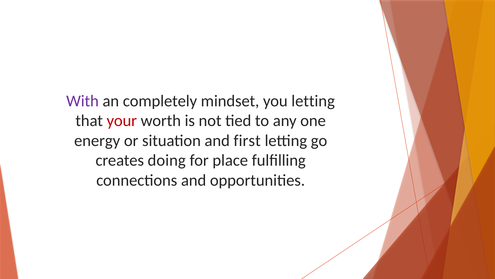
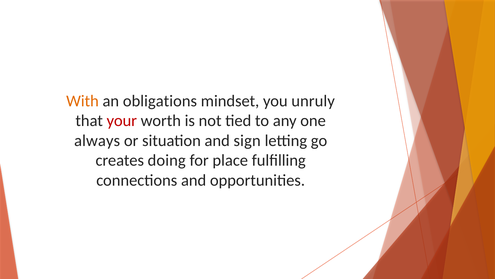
With colour: purple -> orange (83, 101)
completely: completely -> obligations (160, 101)
you letting: letting -> unruly (313, 101)
energy: energy -> always (97, 140)
first: first -> sign (247, 140)
